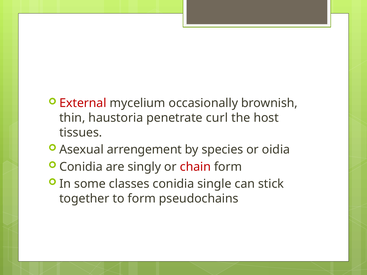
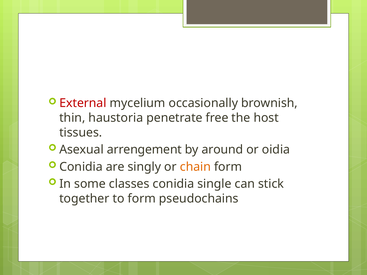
curl: curl -> free (217, 118)
species: species -> around (222, 150)
chain colour: red -> orange (195, 167)
